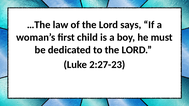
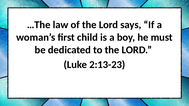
2:27-23: 2:27-23 -> 2:13-23 (107, 65)
